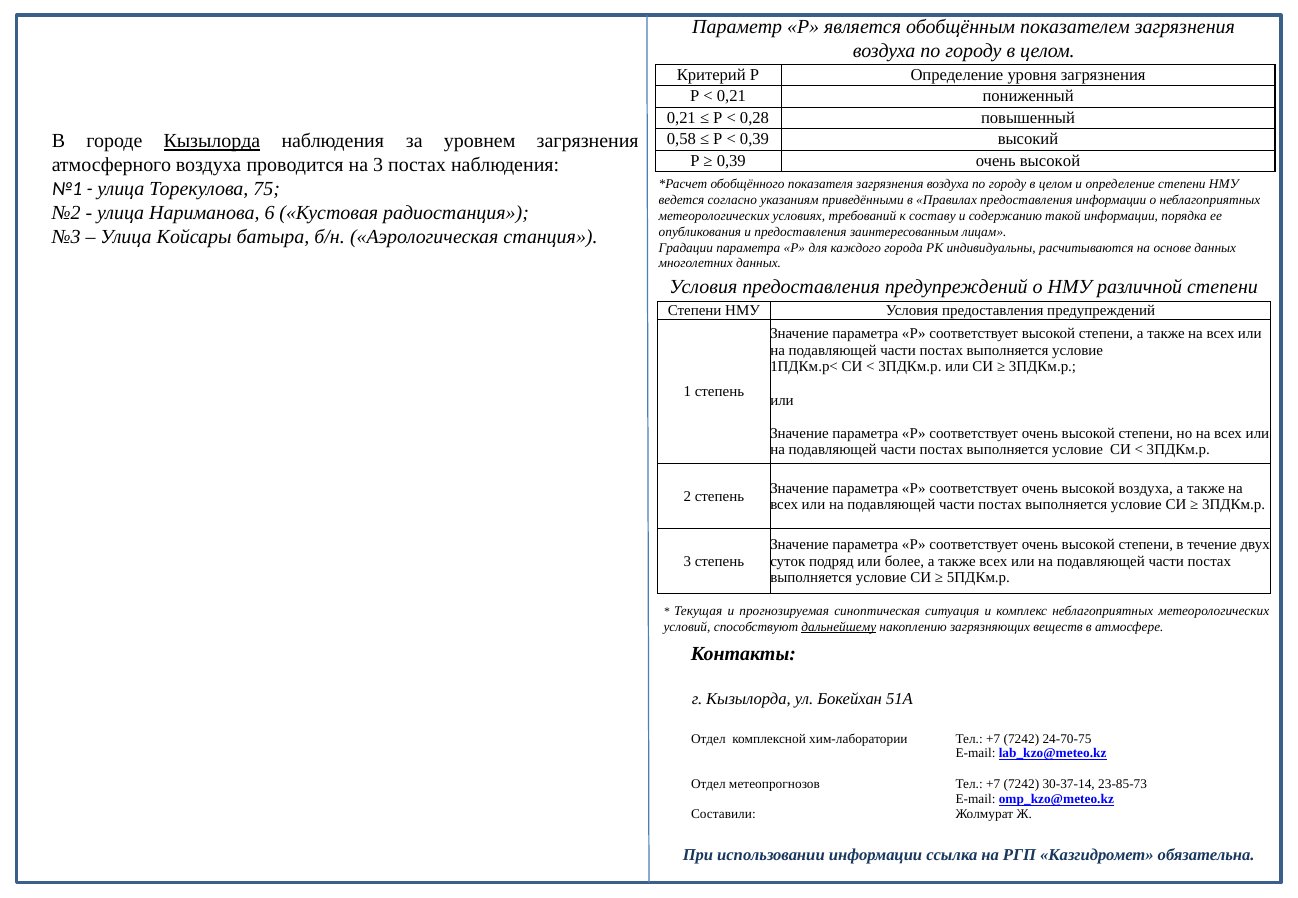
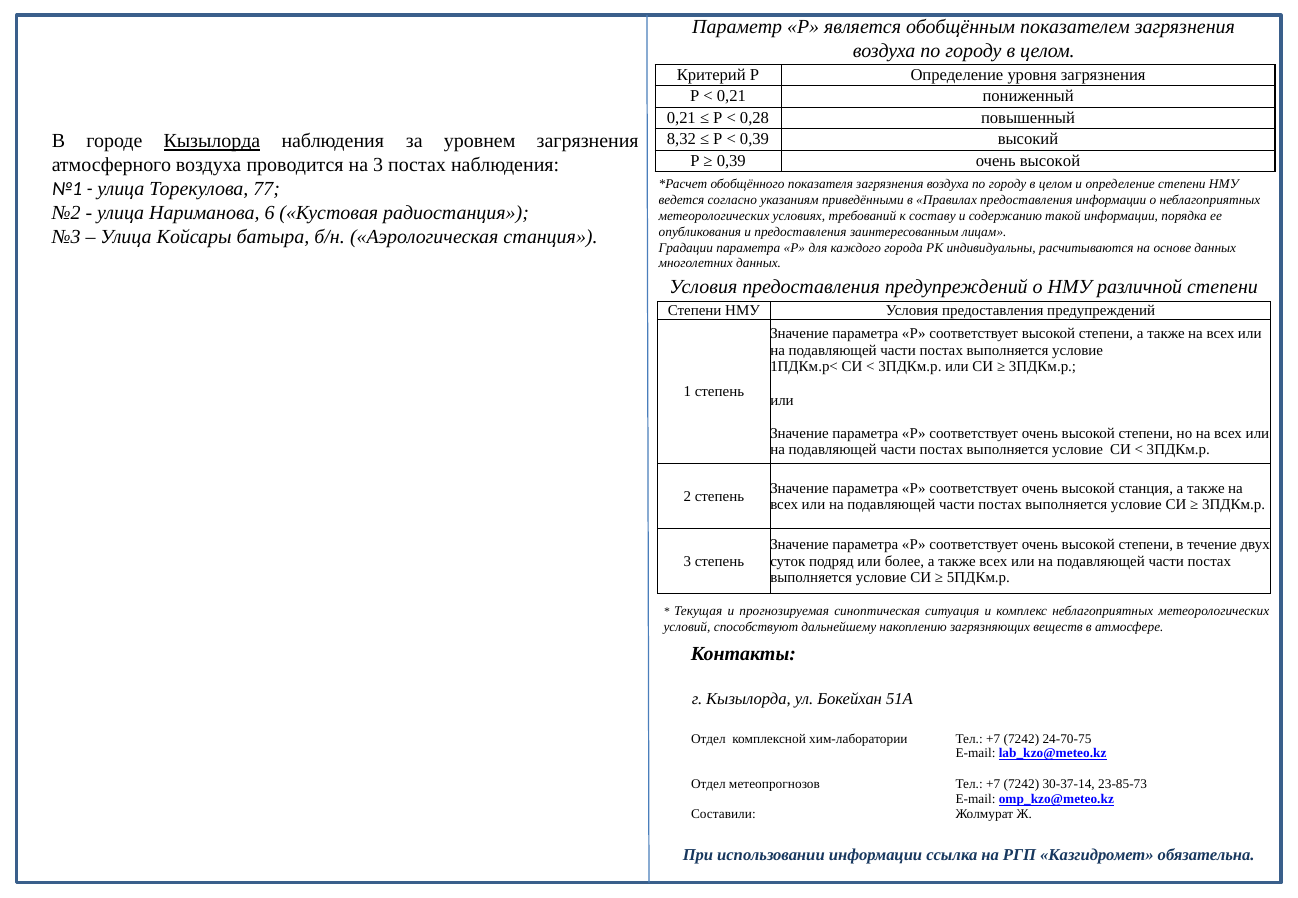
0,58: 0,58 -> 8,32 (681, 139)
75: 75 -> 77 (267, 189)
высокой воздуха: воздуха -> станция (1146, 488)
дальнейшему underline: present -> none (839, 627)
